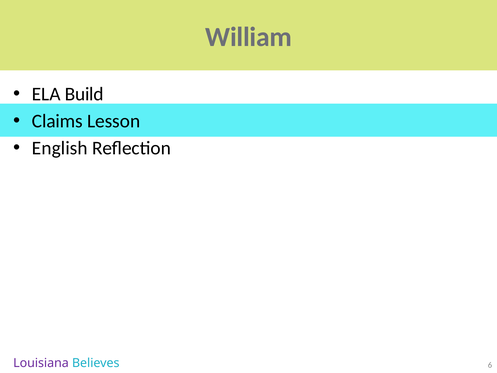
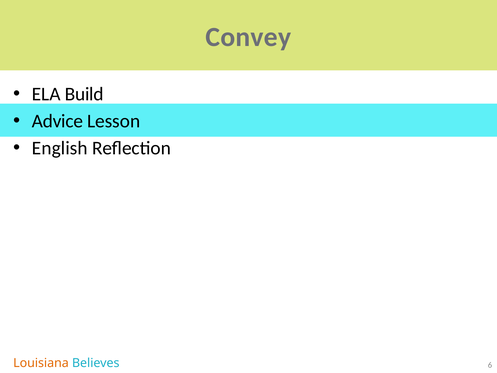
William: William -> Convey (248, 37)
Claims: Claims -> Advice (57, 121)
Louisiana colour: purple -> orange (41, 363)
